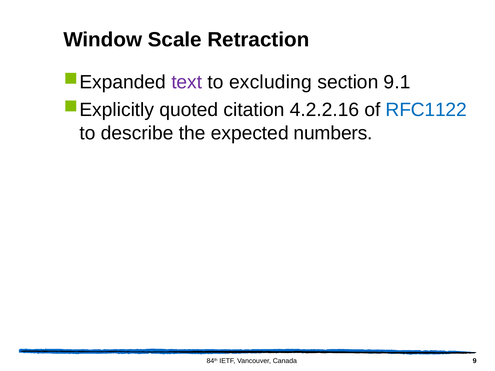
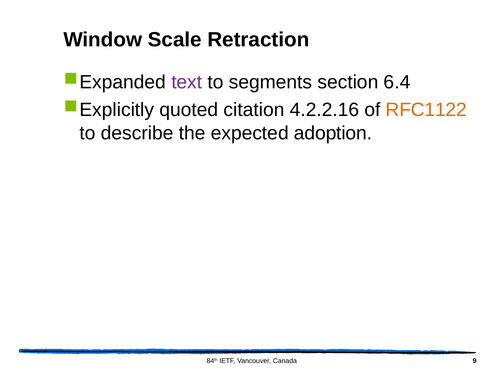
excluding: excluding -> segments (271, 82)
9.1: 9.1 -> 6.4 (397, 82)
RFC1122 colour: blue -> orange (426, 110)
numbers: numbers -> adoption (333, 133)
